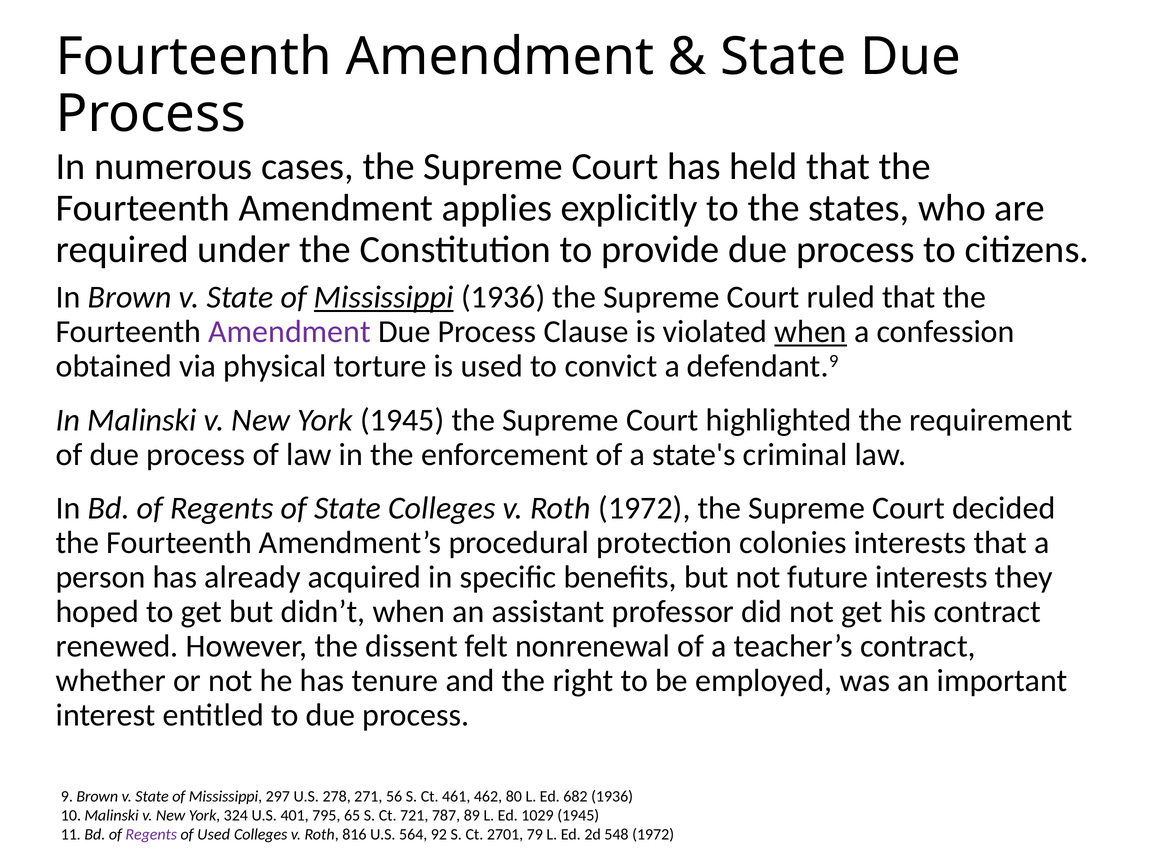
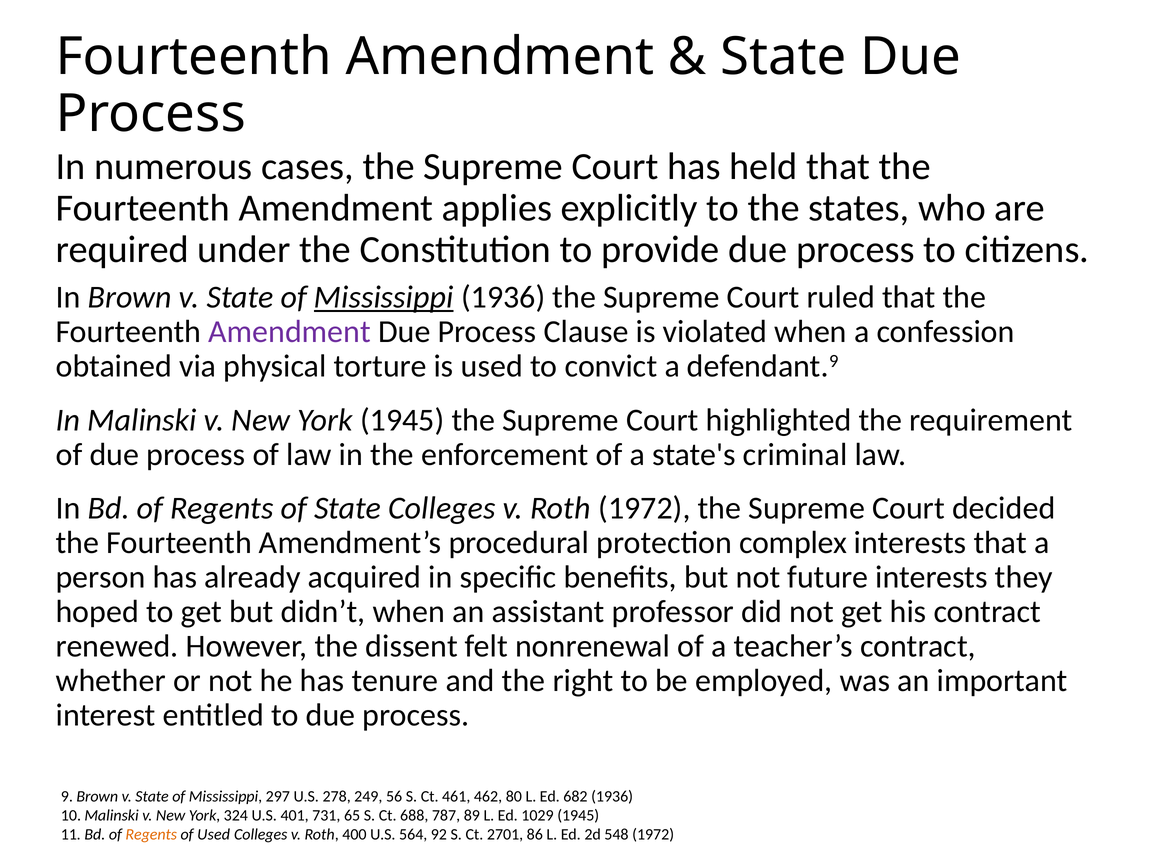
when underline: present -> none (811, 332)
colonies: colonies -> complex (793, 543)
271: 271 -> 249 (368, 796)
795: 795 -> 731 (326, 816)
721: 721 -> 688 (414, 816)
Regents colour: purple -> orange (151, 835)
816: 816 -> 400 (354, 835)
79: 79 -> 86 (535, 835)
